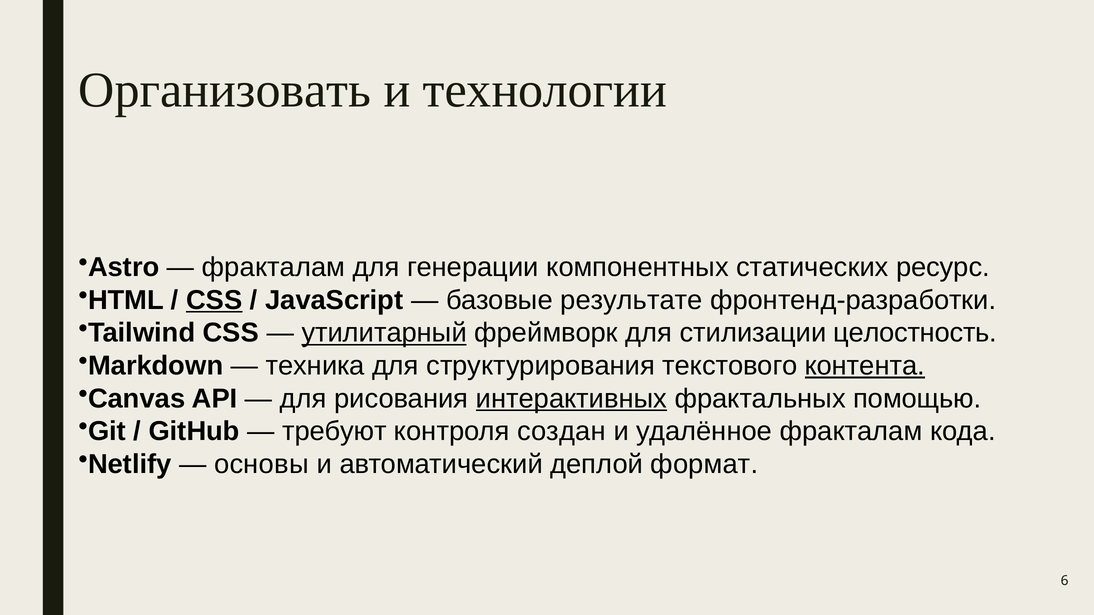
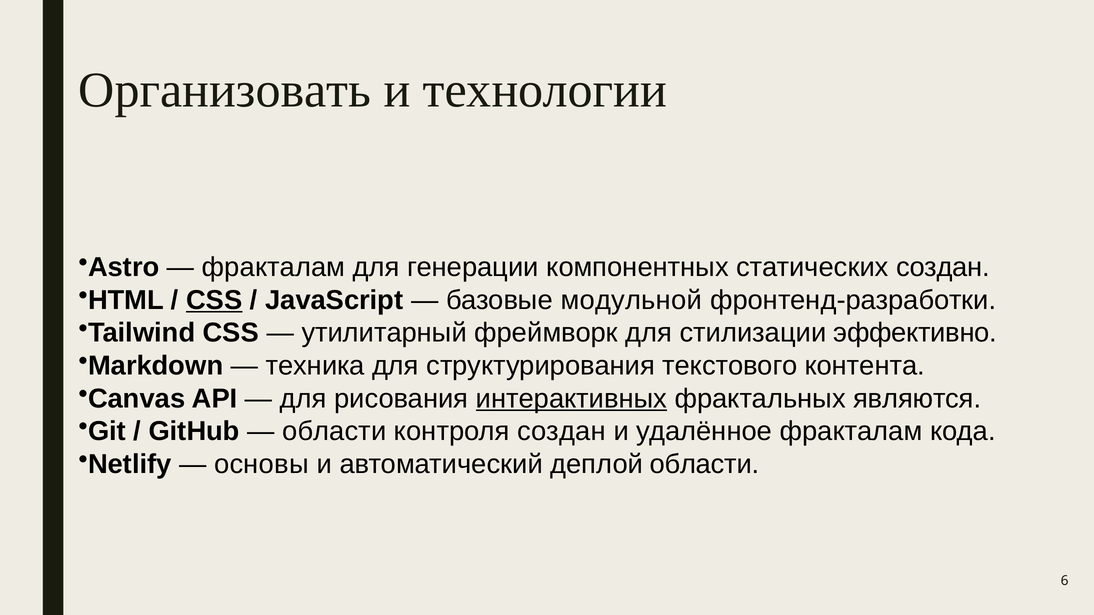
статических ресурс: ресурс -> создан (943, 268)
результате: результате -> модульной (631, 300)
утилитарный underline: present -> none (384, 333)
целостность: целостность -> эффективно (915, 333)
контента underline: present -> none (865, 366)
помощью: помощью -> являются (917, 399)
требуют: требуют -> области (334, 432)
деплой формат: формат -> области (705, 464)
